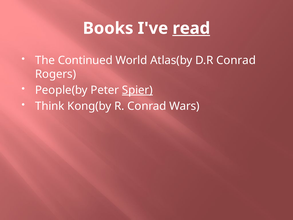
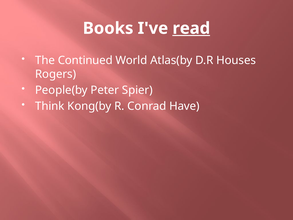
D.R Conrad: Conrad -> Houses (236, 60)
Spier underline: present -> none (137, 90)
Wars: Wars -> Have (184, 106)
